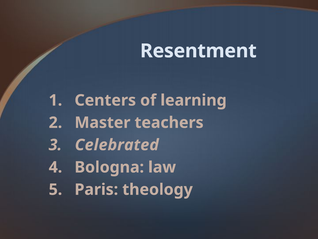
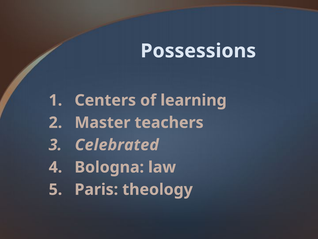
Resentment: Resentment -> Possessions (198, 51)
